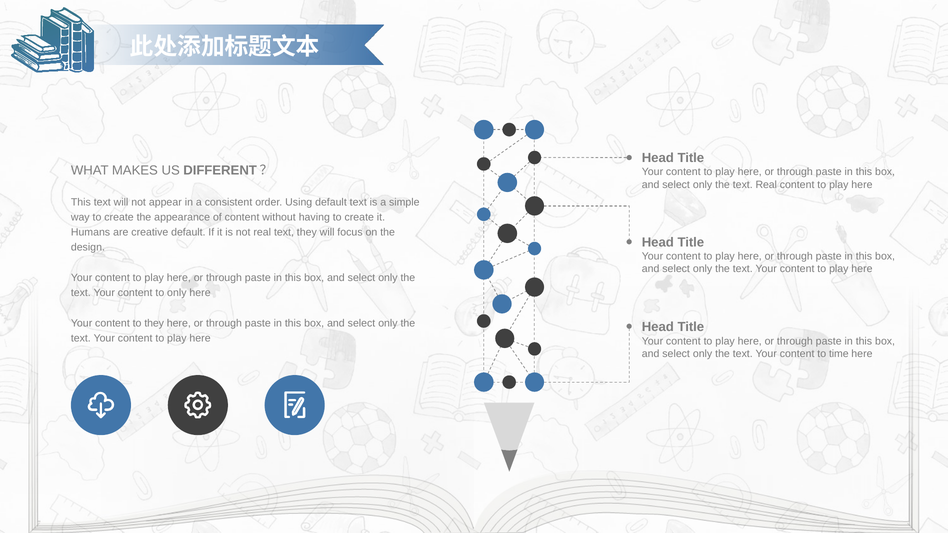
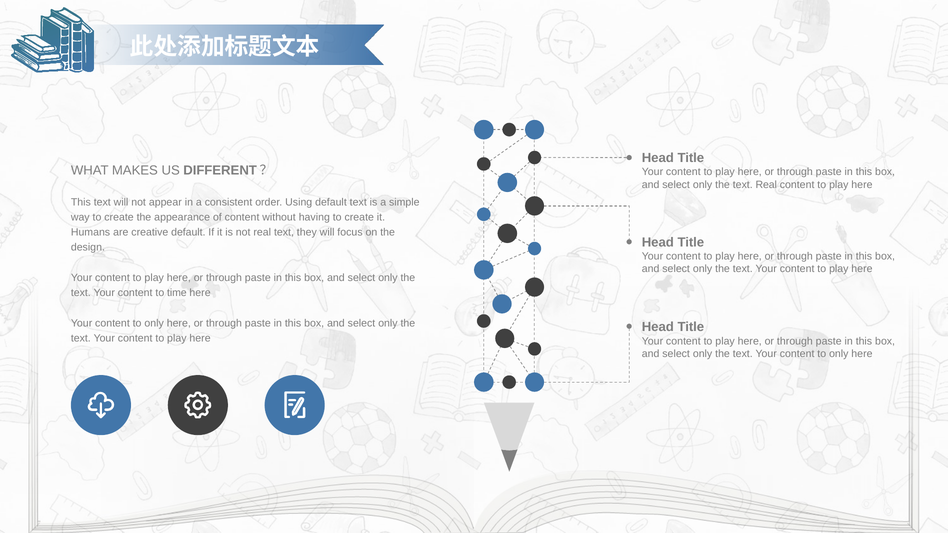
to only: only -> time (177, 293)
they: they -> only (154, 323)
time: time -> only (839, 354)
